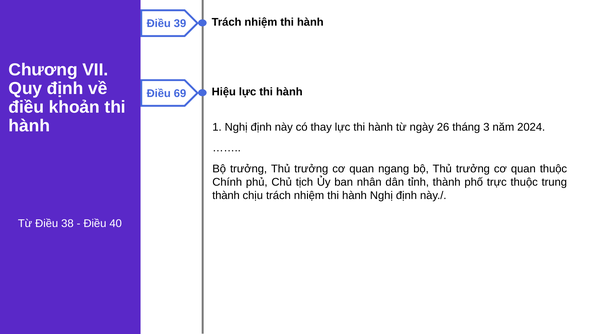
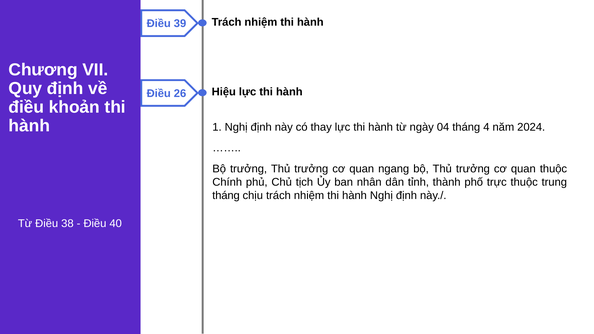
69: 69 -> 26 (180, 93)
26: 26 -> 04 (443, 127)
3: 3 -> 4 (486, 127)
thành: thành -> tháng (226, 195)
